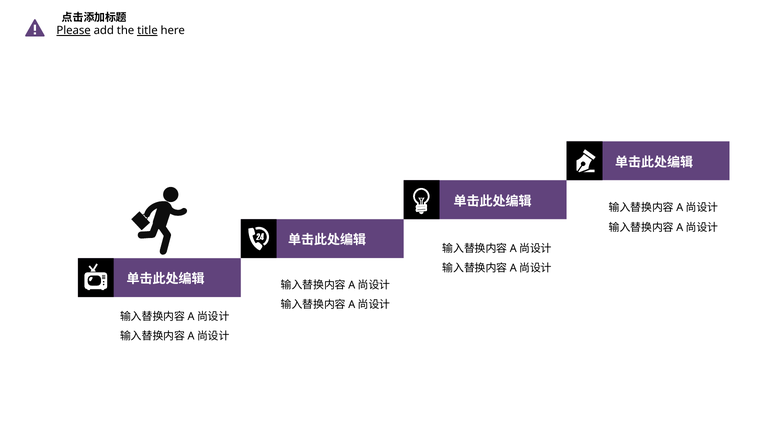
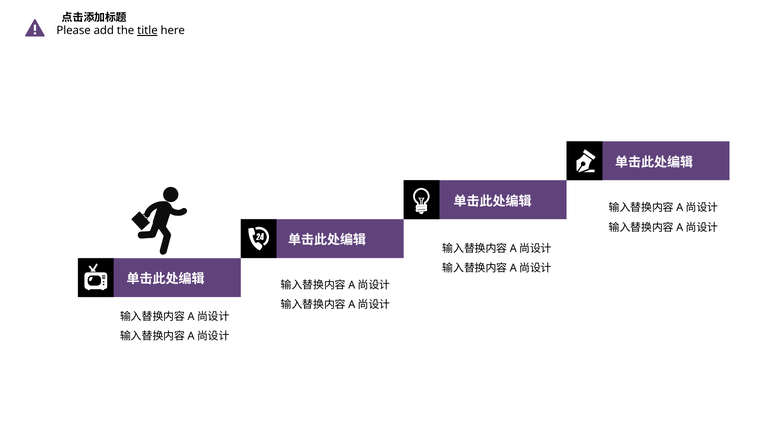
Please underline: present -> none (74, 31)
